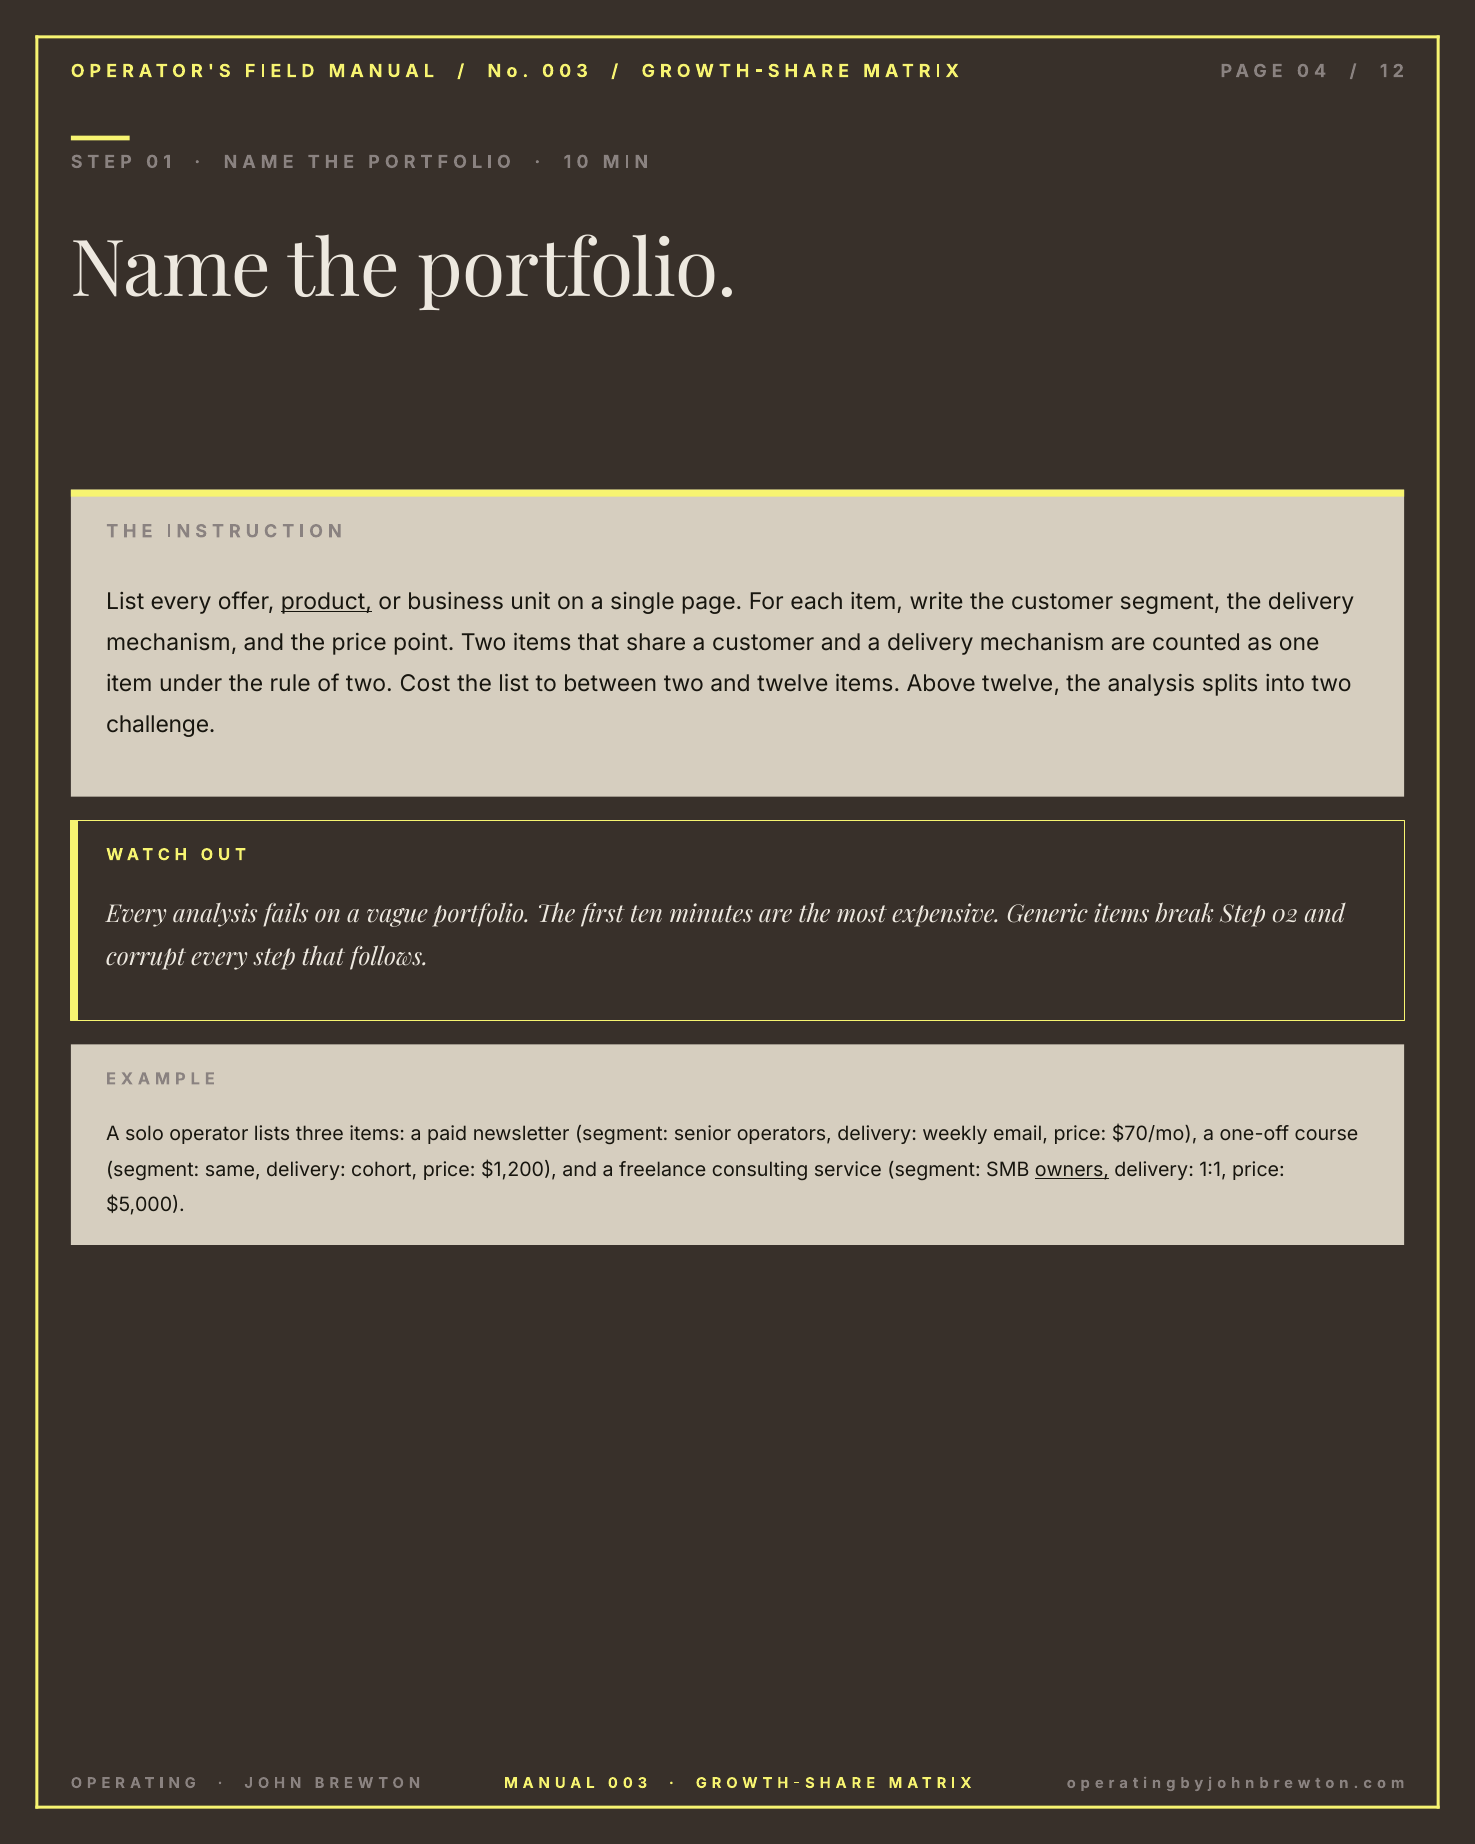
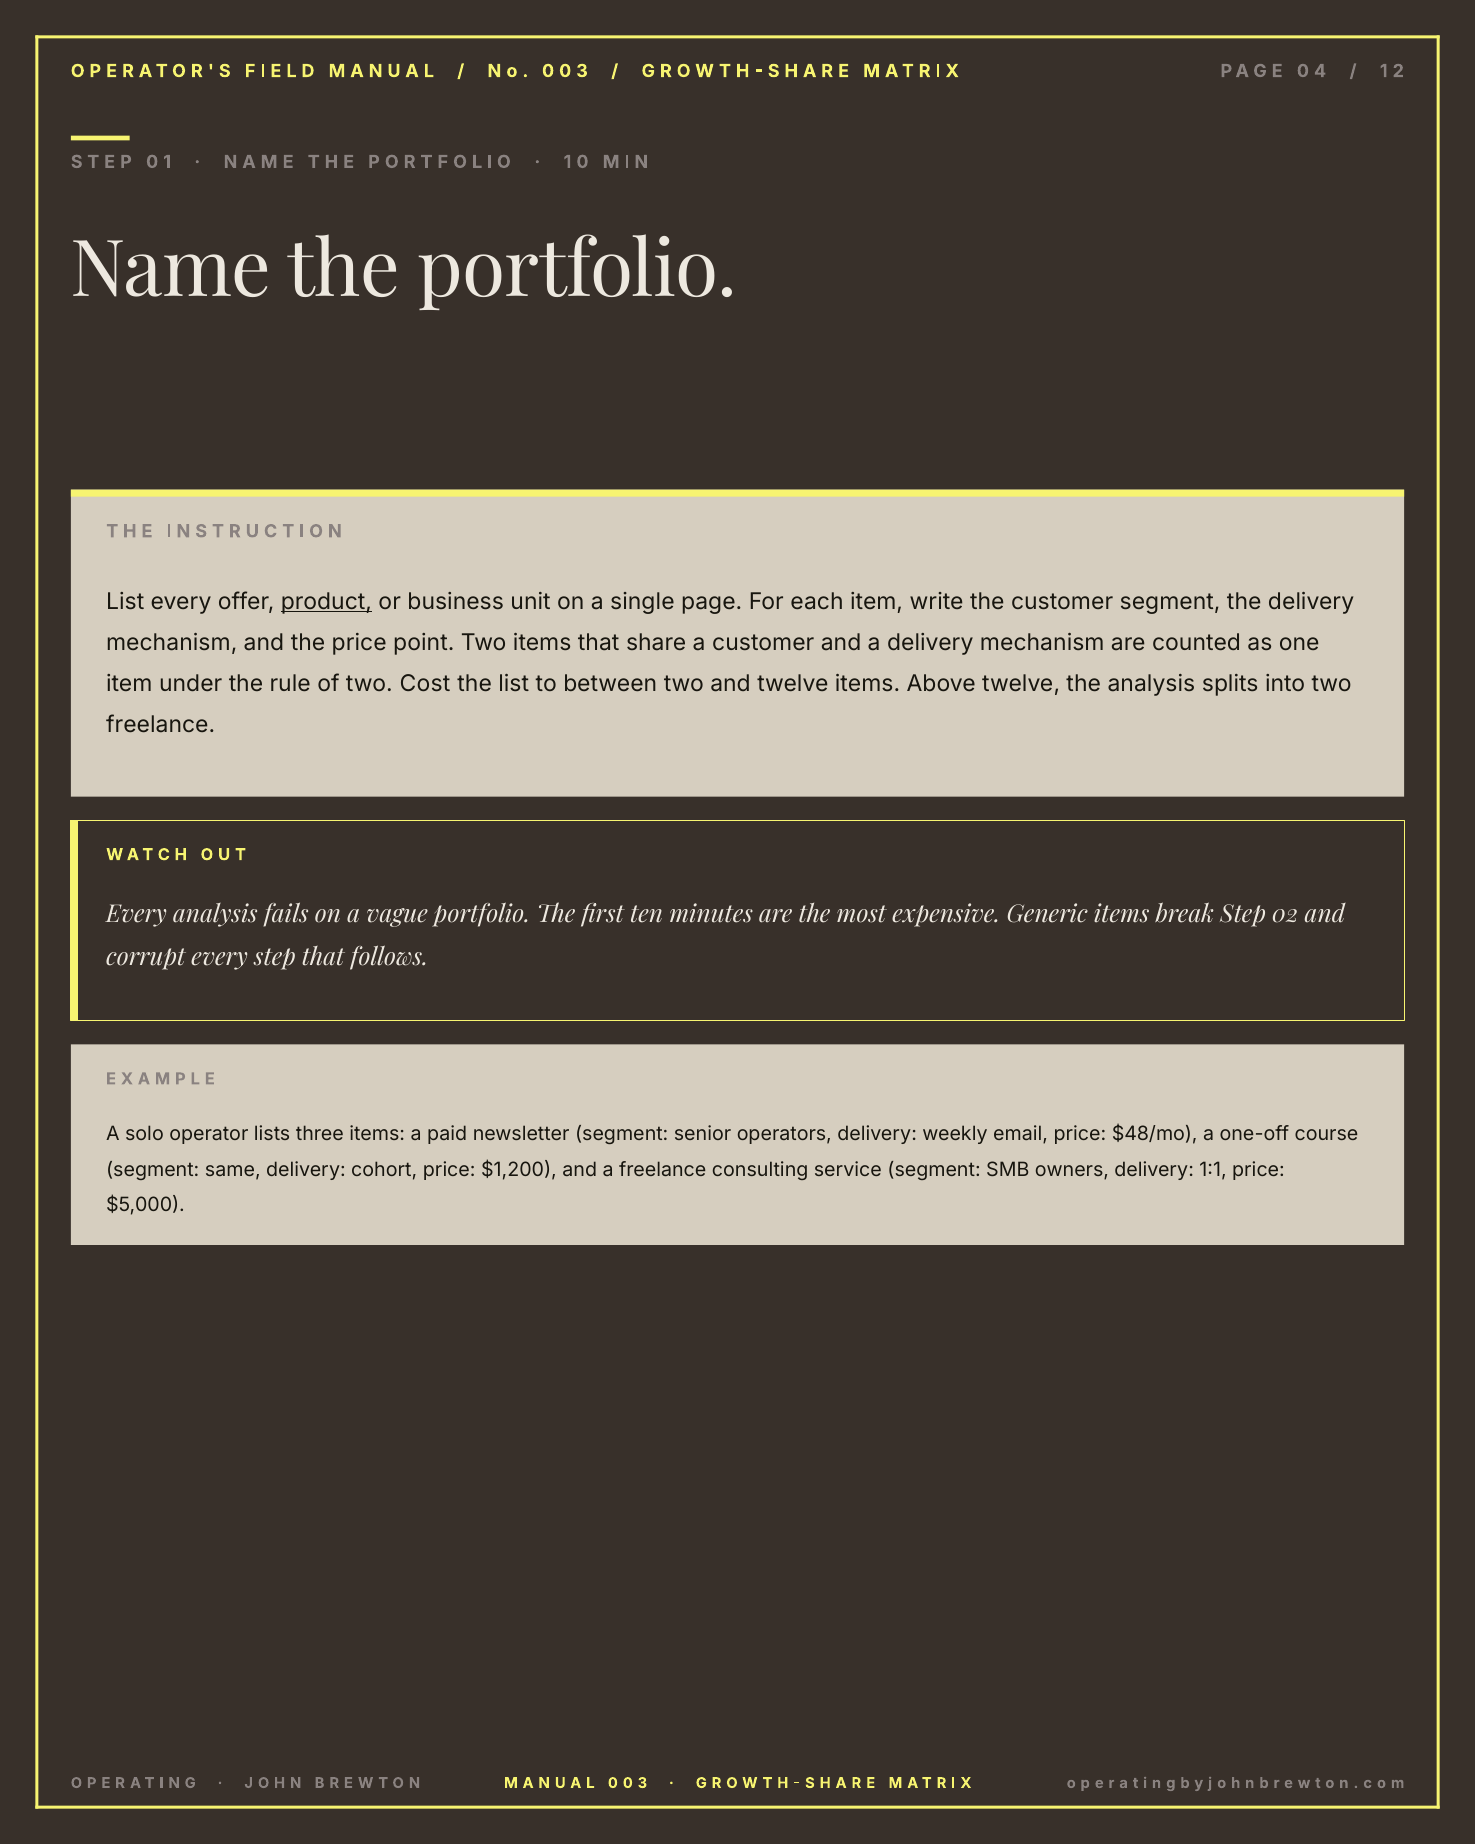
challenge: challenge -> freelance (161, 725)
$70/mo: $70/mo -> $48/mo (1155, 1134)
owners underline: present -> none (1072, 1170)
